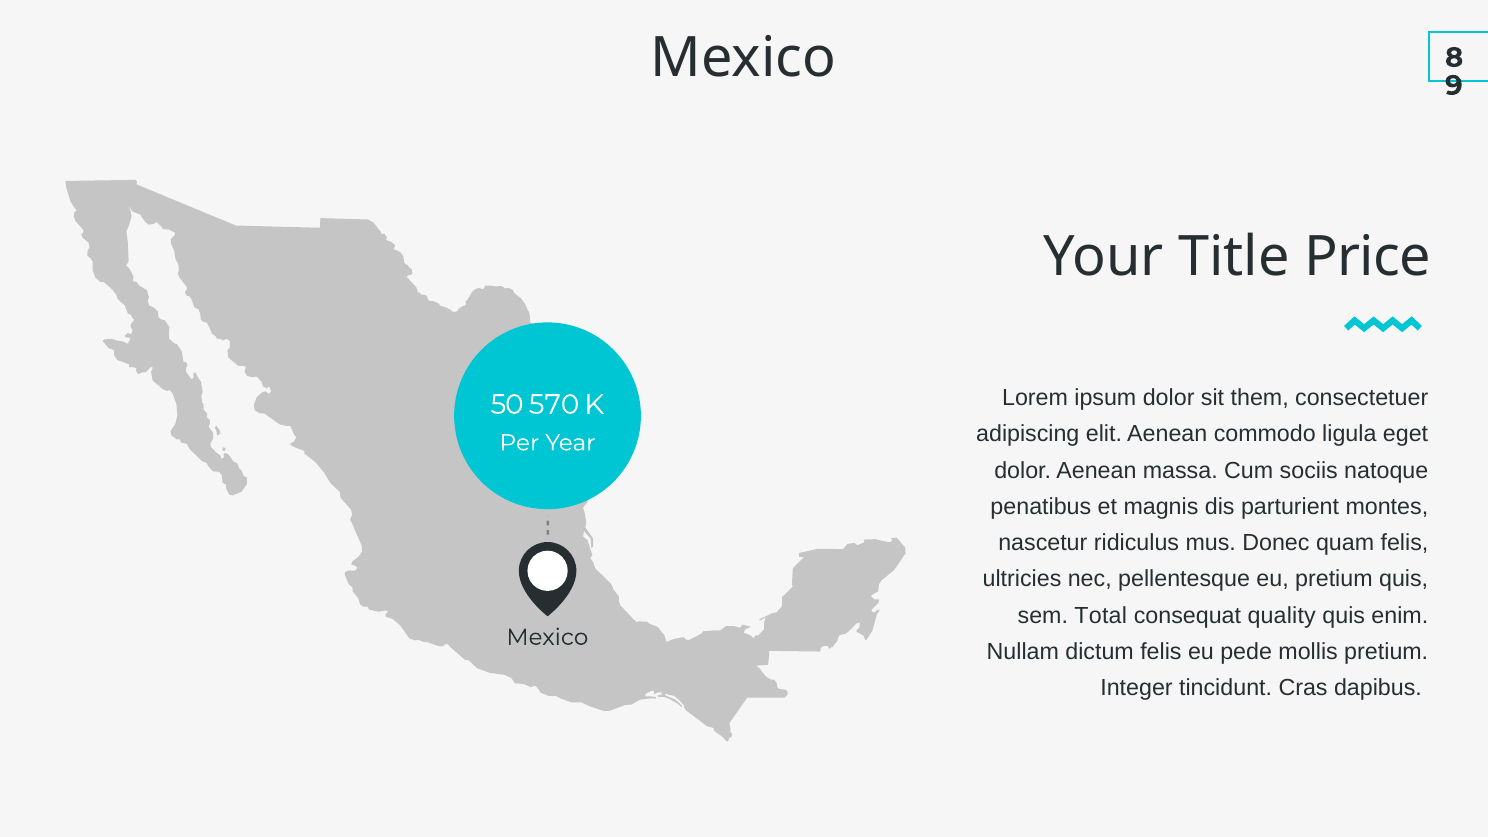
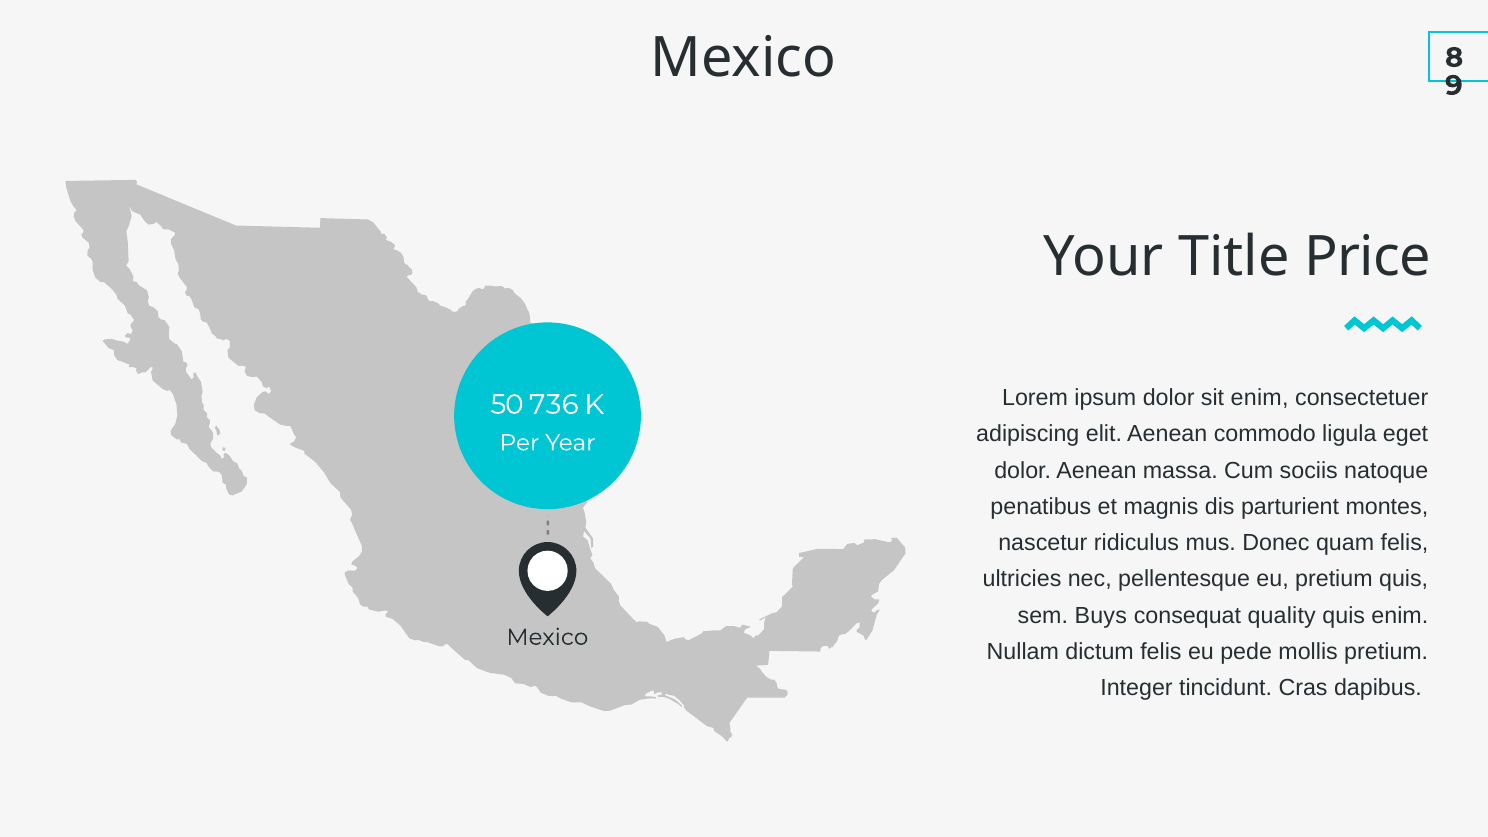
sit them: them -> enim (1260, 398)
570: 570 -> 736 (554, 405)
Total: Total -> Buys (1101, 615)
